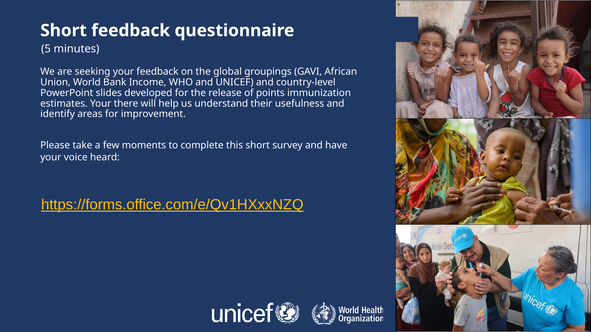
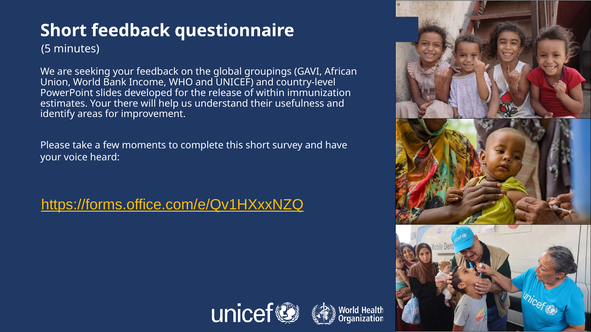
points: points -> within (270, 93)
